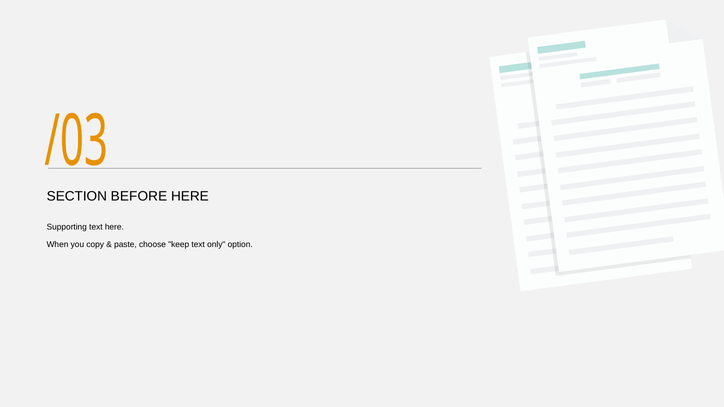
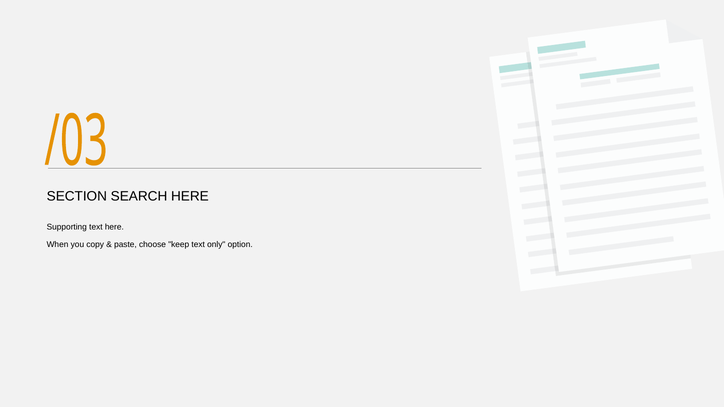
BEFORE: BEFORE -> SEARCH (139, 196)
